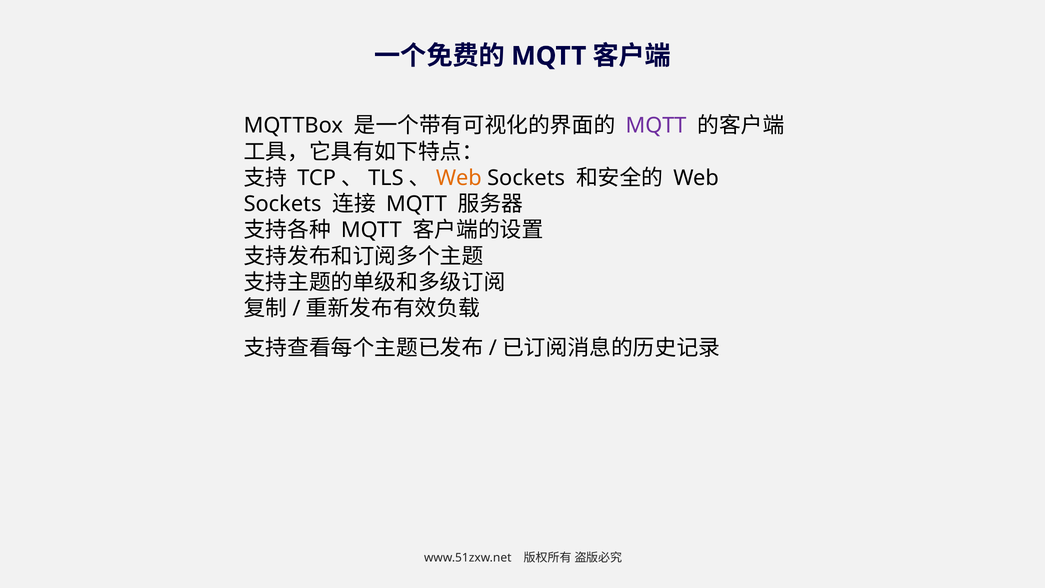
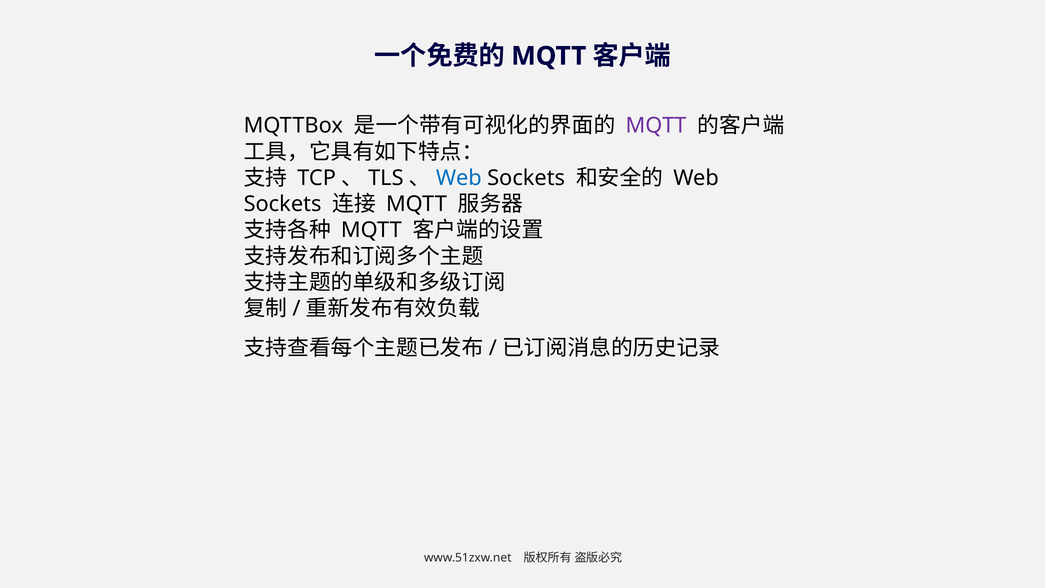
Web colour: orange -> blue (459, 178)
